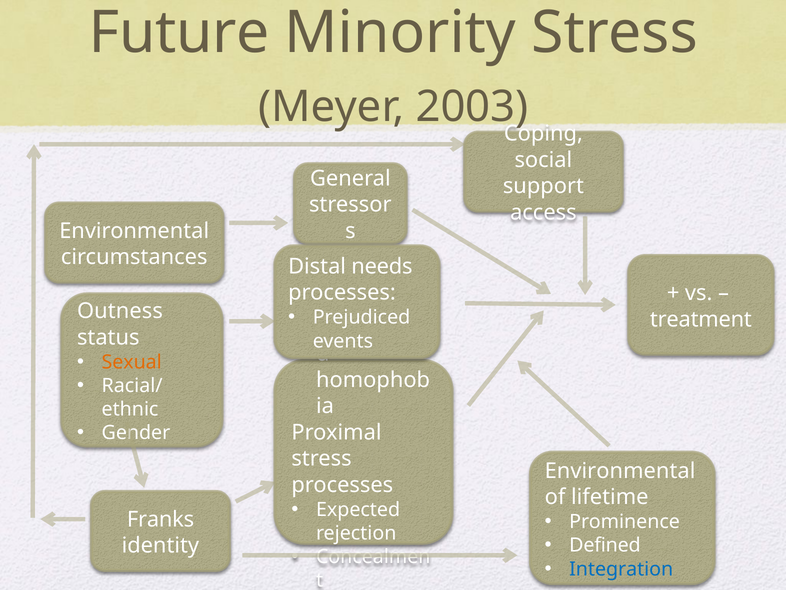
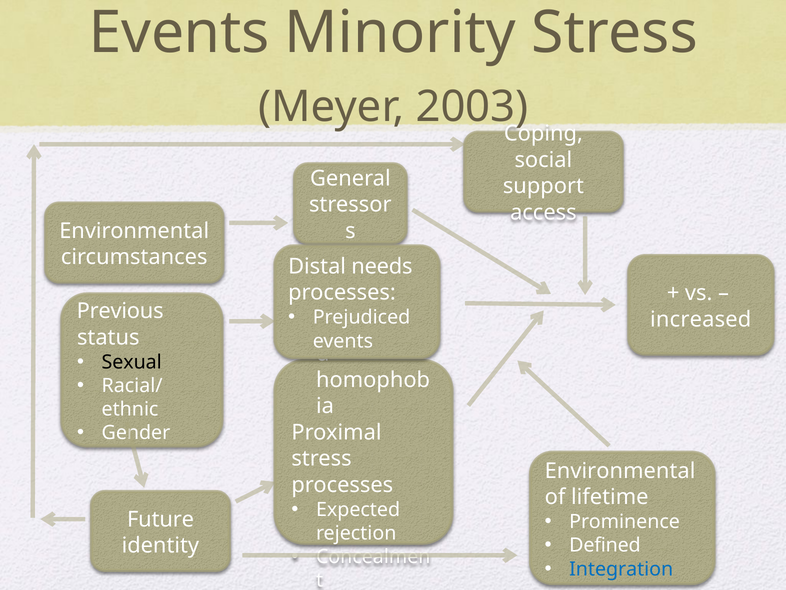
Future: Future -> Events (179, 33)
Outness: Outness -> Previous (120, 311)
treatment: treatment -> increased (701, 319)
Sexual colour: orange -> black (132, 362)
Franks: Franks -> Future (161, 519)
